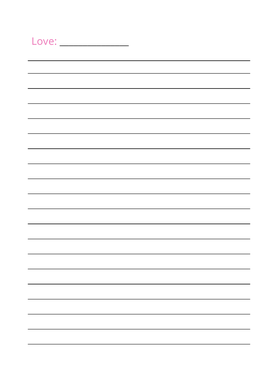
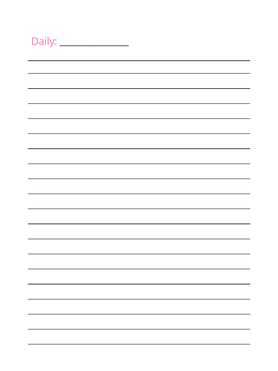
Love: Love -> Daily (44, 41)
